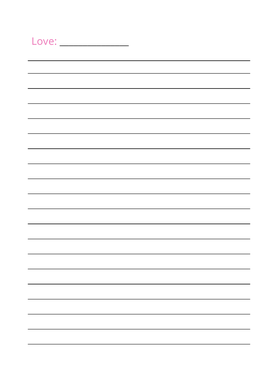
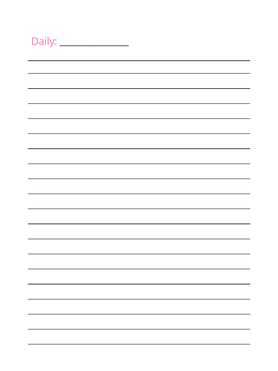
Love: Love -> Daily (44, 41)
